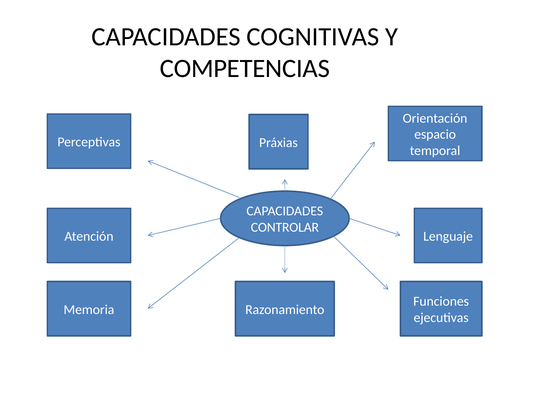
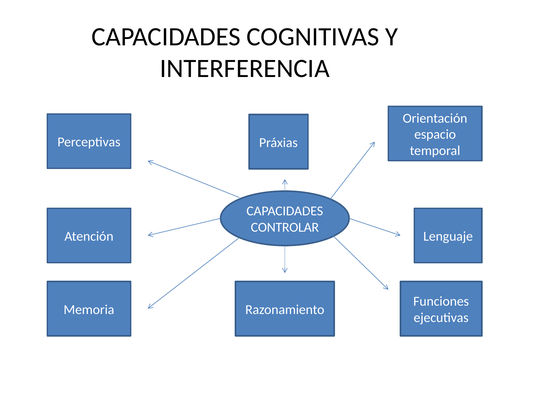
COMPETENCIAS: COMPETENCIAS -> INTERFERENCIA (245, 69)
